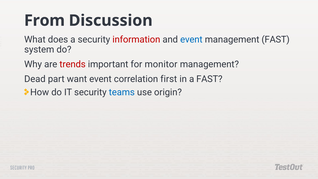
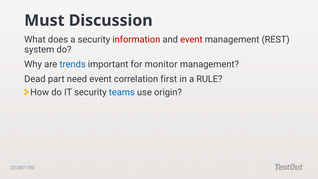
From: From -> Must (44, 21)
event colour: blue -> red (191, 40)
management FAST: FAST -> REST (276, 40)
trends colour: red -> blue (73, 64)
want: want -> need (77, 79)
a FAST: FAST -> RULE (209, 79)
